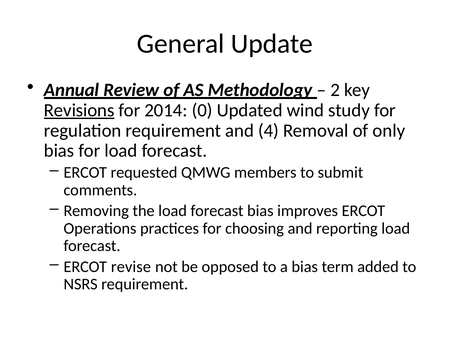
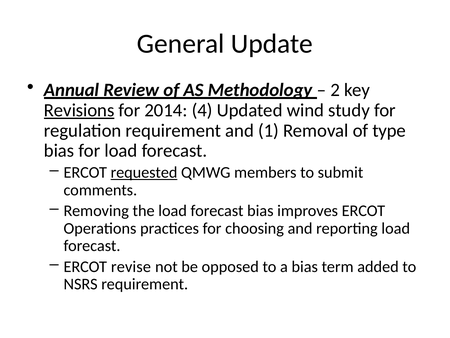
0: 0 -> 4 (202, 110)
4: 4 -> 1 (268, 130)
only: only -> type (389, 130)
requested underline: none -> present (144, 172)
